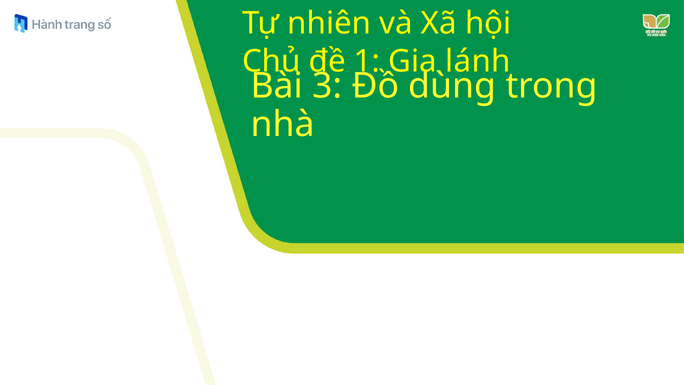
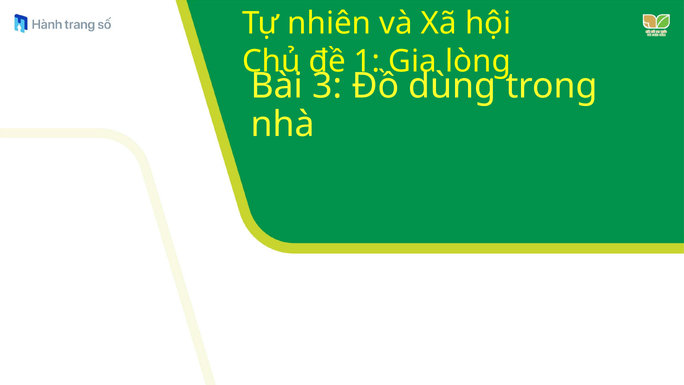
lánh: lánh -> lòng (478, 61)
